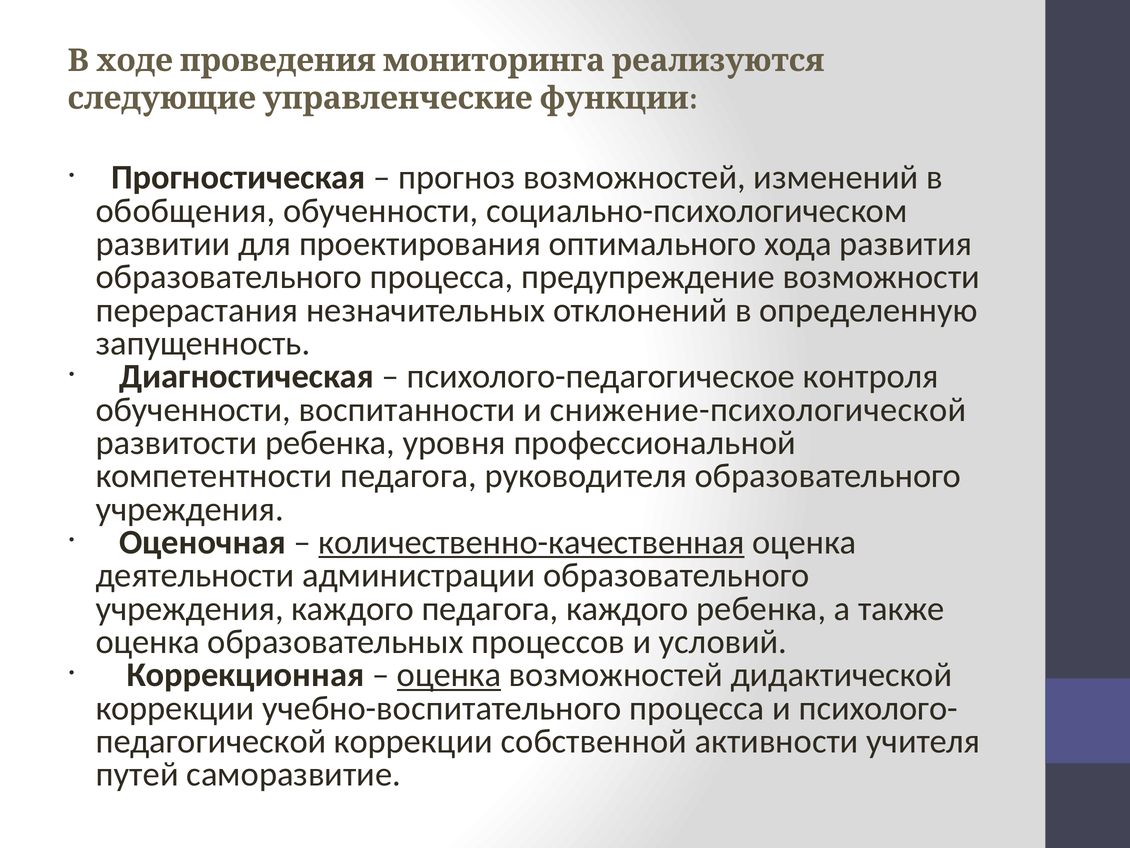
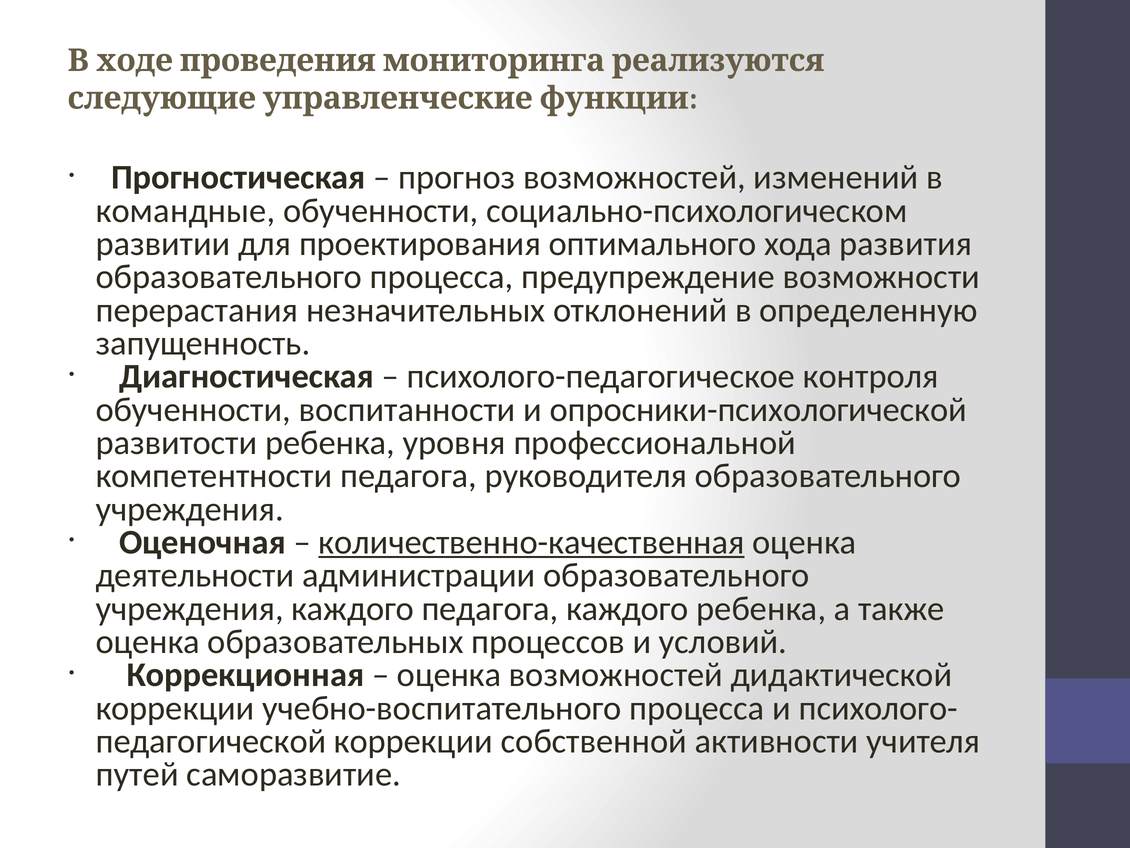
обобщения: обобщения -> командные (185, 211)
снижение-психологической: снижение-психологической -> опросники-психологической (758, 409)
оценка underline: present -> none (449, 675)
